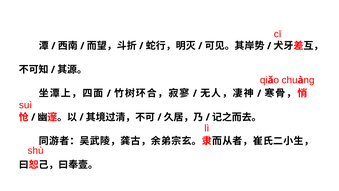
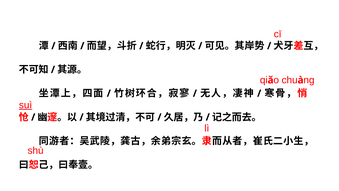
suì underline: none -> present (26, 105)
